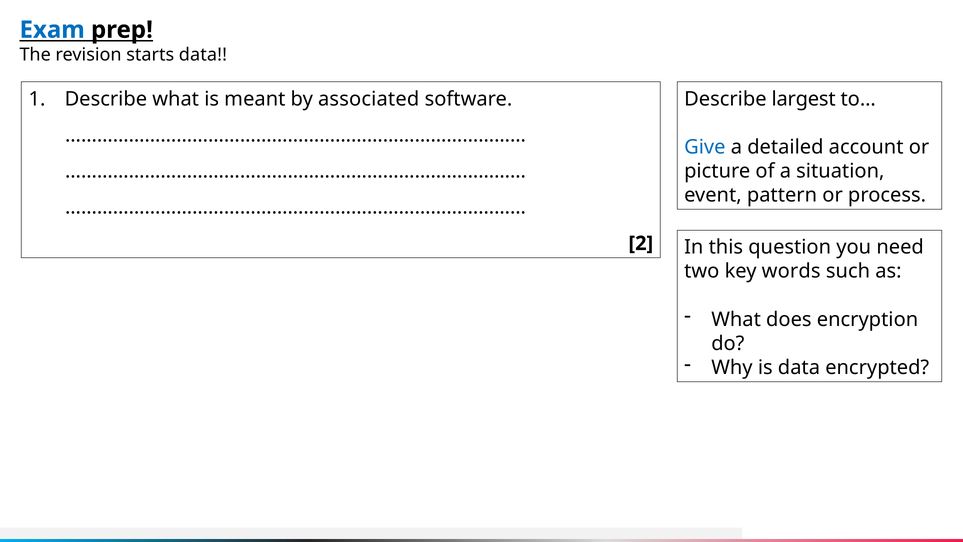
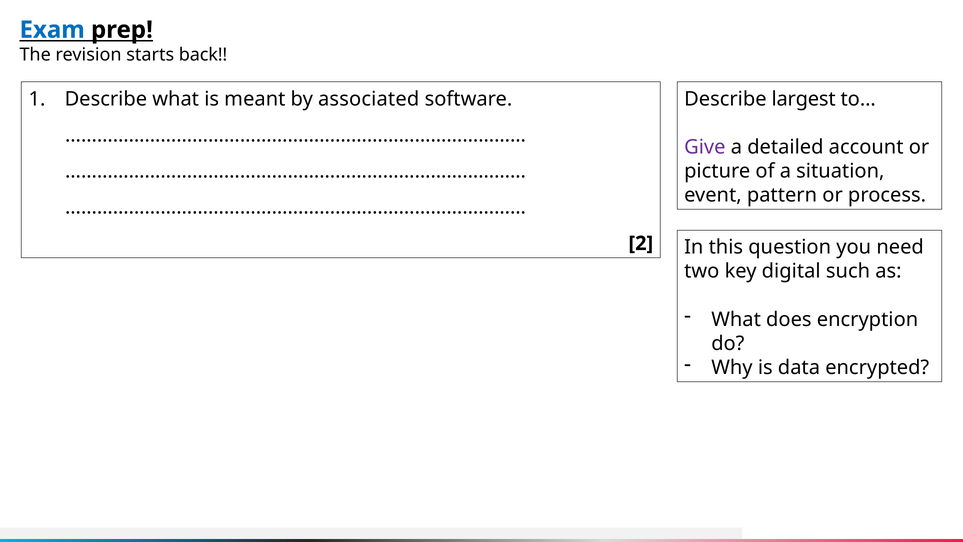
starts data: data -> back (203, 55)
Give colour: blue -> purple (705, 147)
words: words -> digital (791, 271)
